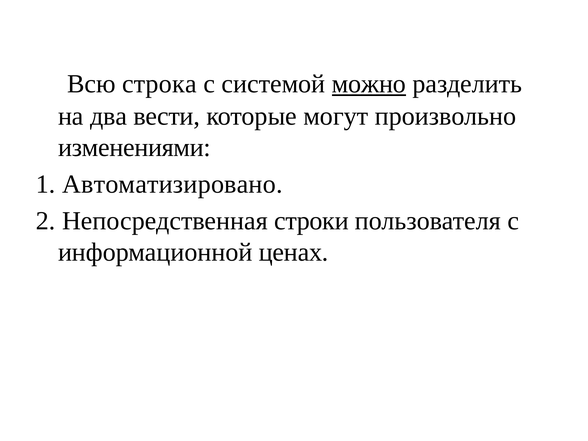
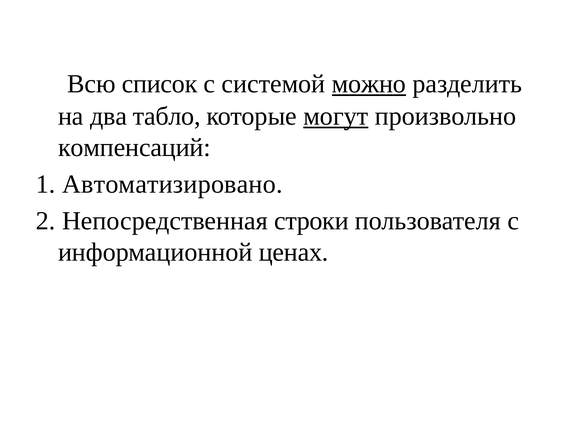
строка: строка -> список (160, 84)
вести: вести -> табло (167, 116)
могут underline: none -> present (336, 116)
изменениями: изменениями -> компенсаций (134, 148)
